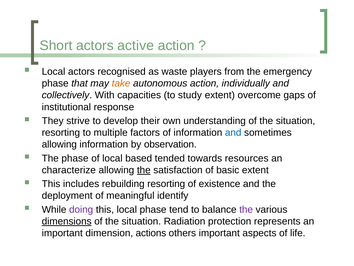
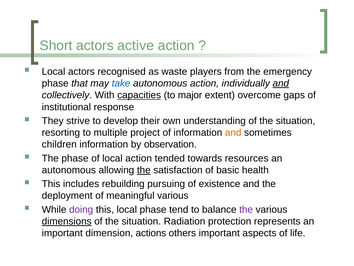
take colour: orange -> blue (121, 83)
and underline: none -> present (281, 83)
capacities underline: none -> present (139, 95)
study: study -> major (190, 95)
factors: factors -> project (145, 132)
and colour: blue -> orange (233, 132)
allowing: allowing -> children (59, 144)
local based: based -> action (139, 158)
characterize: characterize -> autonomous (69, 170)
basic extent: extent -> health (255, 170)
rebuilding resorting: resorting -> pursuing (166, 184)
meaningful identify: identify -> various (173, 195)
